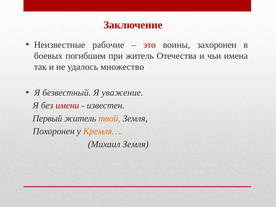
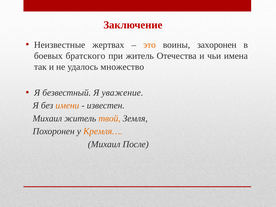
рабочие: рабочие -> жертвах (108, 45)
это colour: red -> orange (150, 45)
погибшим: погибшим -> братского (85, 56)
имени colour: red -> orange (67, 106)
Первый: Первый -> Михаил (47, 118)
Михаил Земля: Земля -> После (136, 144)
